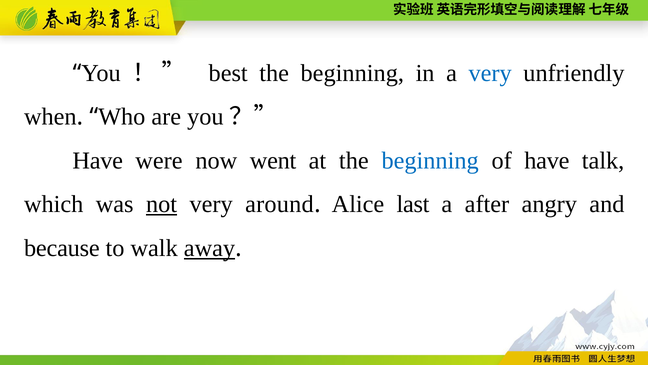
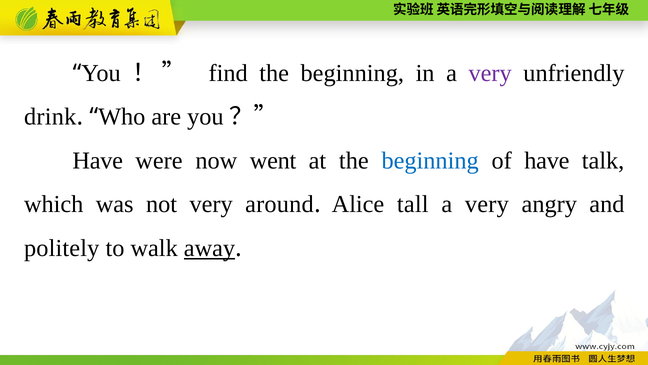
best: best -> find (228, 73)
very colour: blue -> purple (490, 73)
when: when -> drink (50, 117)
not underline: present -> none (162, 204)
last: last -> tall (413, 204)
after: after -> very (487, 204)
because: because -> politely (62, 248)
